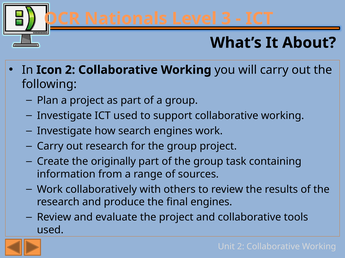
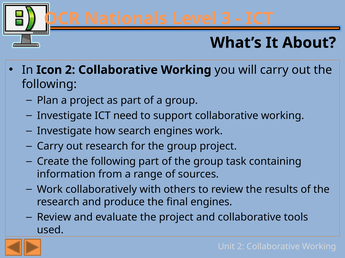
ICT used: used -> need (126, 116)
Create the originally: originally -> following (113, 162)
